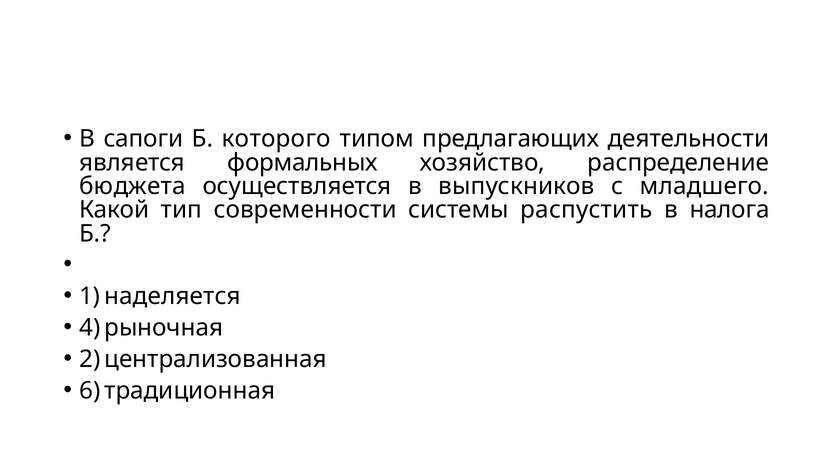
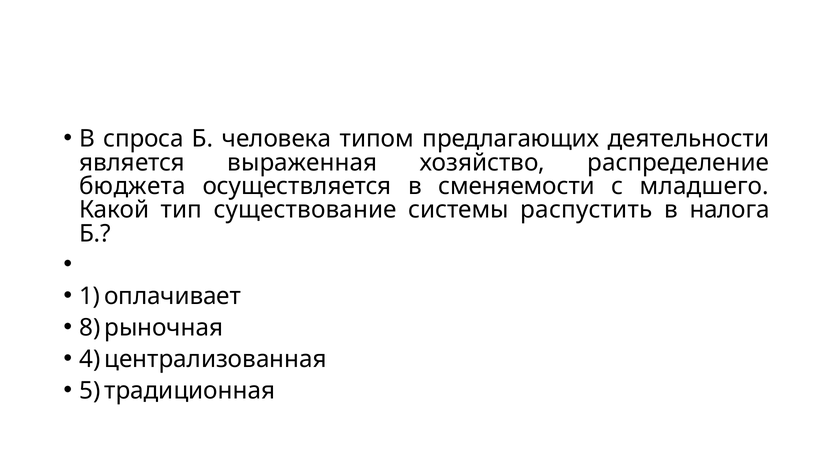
сапоги: сапоги -> спроса (143, 139)
которого: которого -> человека (277, 139)
формальных: формальных -> выраженная (302, 162)
выпускников: выпускников -> сменяемости (517, 186)
современности: современности -> существование (305, 210)
наделяется: наделяется -> оплачивает (173, 296)
4: 4 -> 8 (90, 328)
2: 2 -> 4 (90, 359)
6: 6 -> 5 (90, 390)
